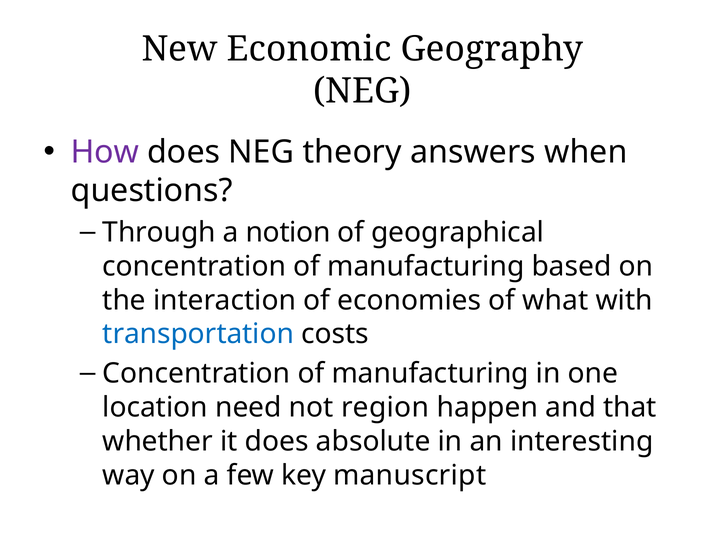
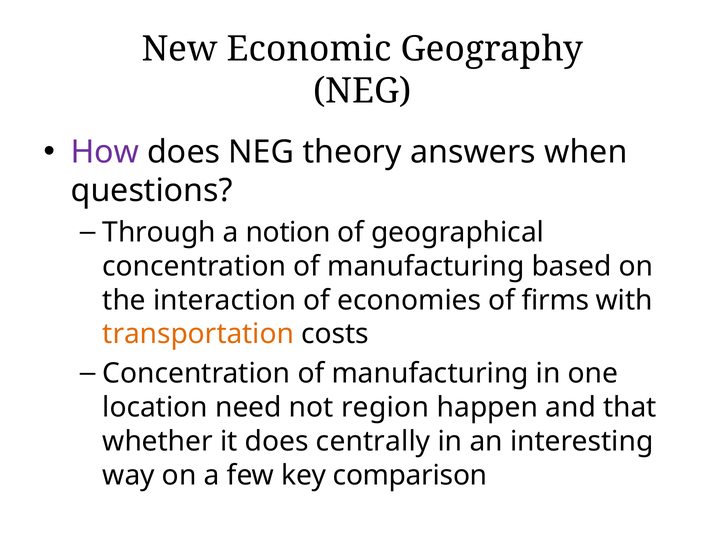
what: what -> firms (556, 300)
transportation colour: blue -> orange (198, 334)
absolute: absolute -> centrally (373, 441)
manuscript: manuscript -> comparison (410, 475)
